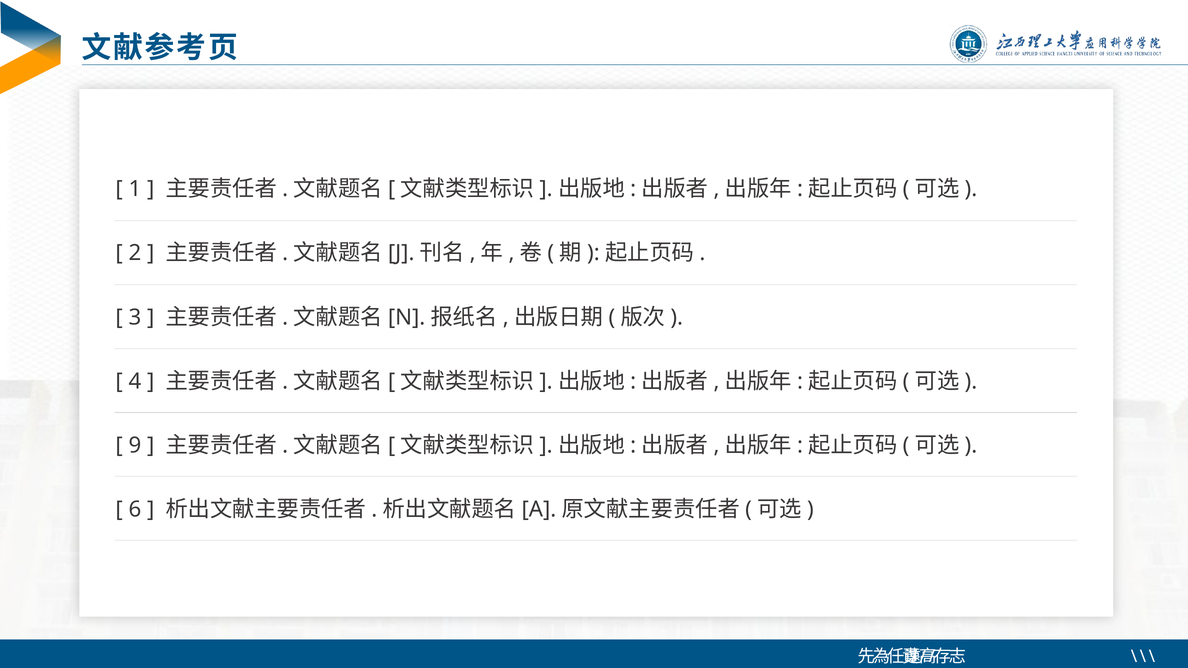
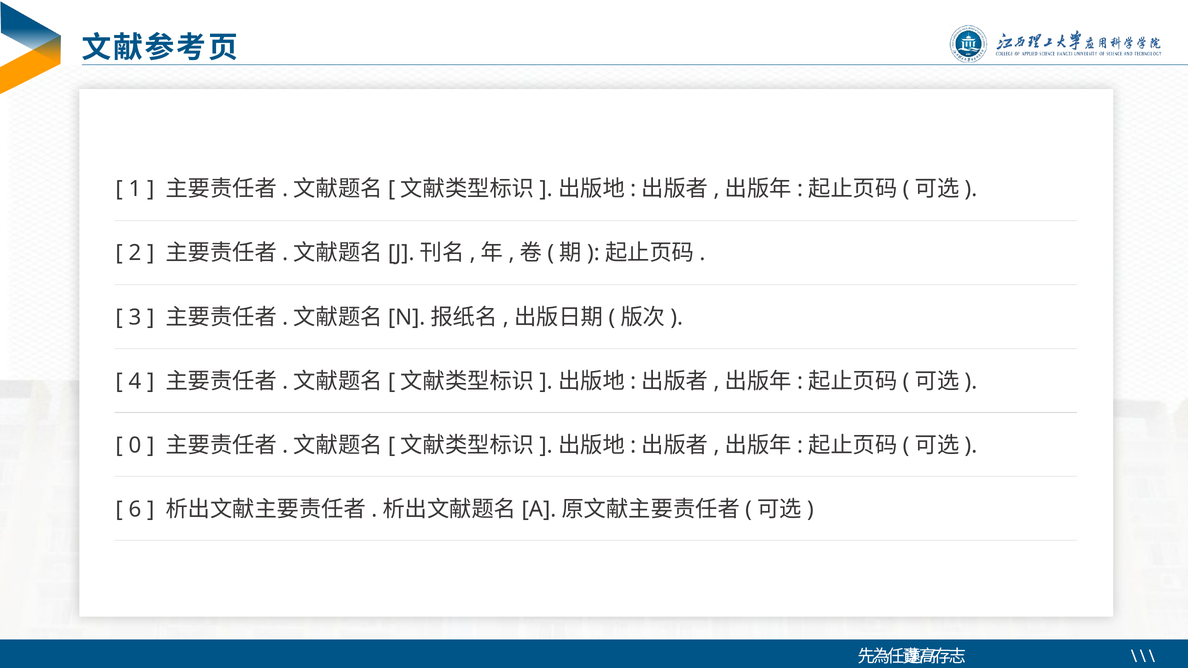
9: 9 -> 0 (135, 446)
